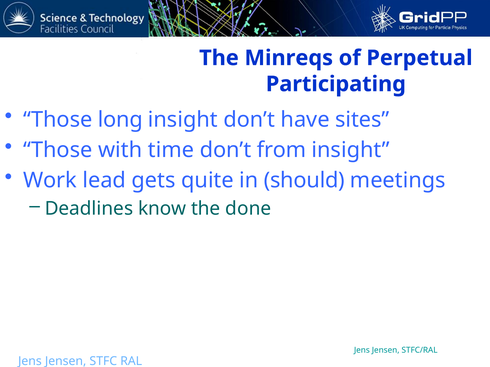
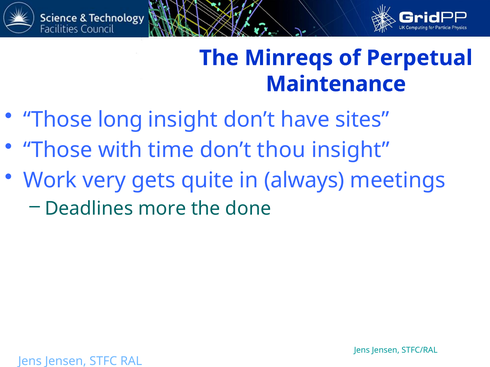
Participating: Participating -> Maintenance (336, 84)
from: from -> thou (281, 150)
lead: lead -> very (104, 181)
should: should -> always (304, 181)
know: know -> more (162, 209)
